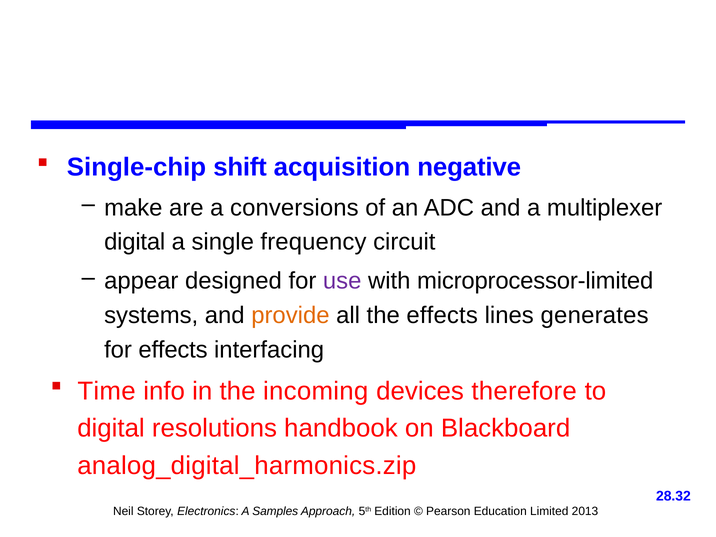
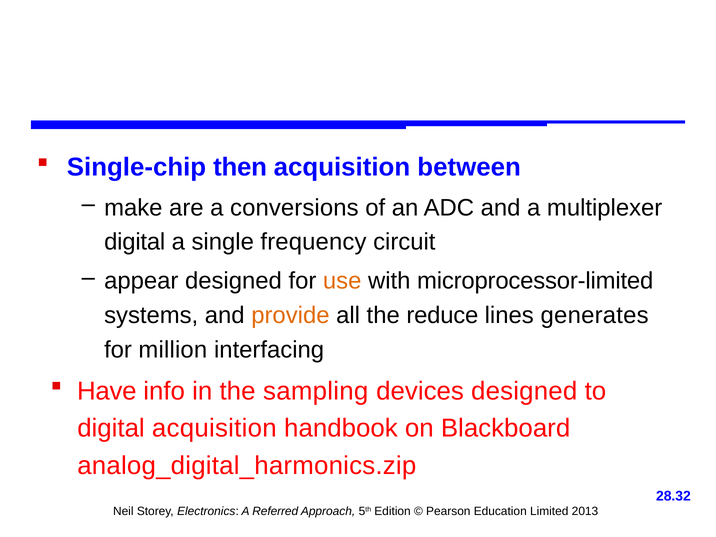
shift: shift -> then (240, 167)
negative: negative -> between (469, 167)
use colour: purple -> orange (342, 281)
the effects: effects -> reduce (442, 315)
for effects: effects -> million (173, 350)
Time: Time -> Have (107, 391)
incoming: incoming -> sampling (316, 391)
devices therefore: therefore -> designed (524, 391)
digital resolutions: resolutions -> acquisition (214, 428)
Samples: Samples -> Referred (275, 511)
